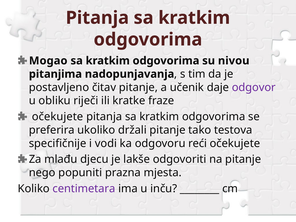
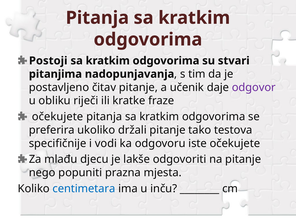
Mogao: Mogao -> Postoji (48, 61)
nivou: nivou -> stvari (234, 61)
reći: reći -> iste (198, 143)
centimetara colour: purple -> blue (84, 189)
